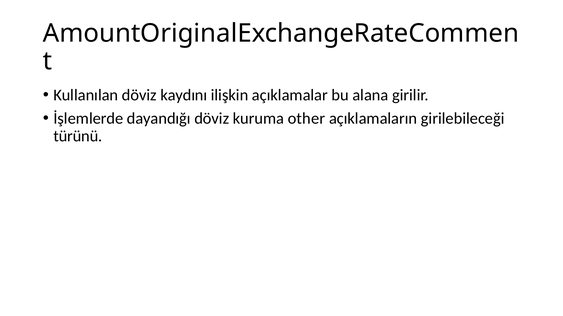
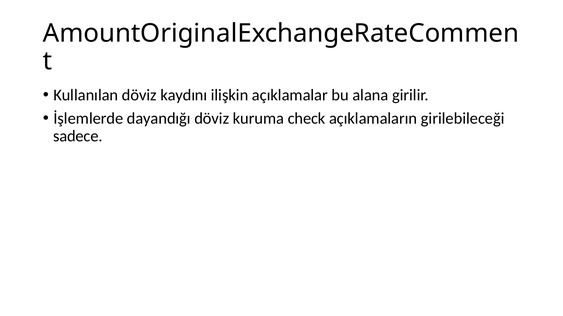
other: other -> check (307, 119)
türünü: türünü -> sadece (78, 137)
